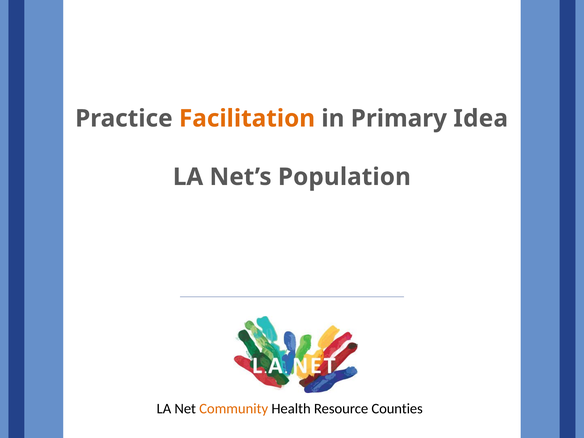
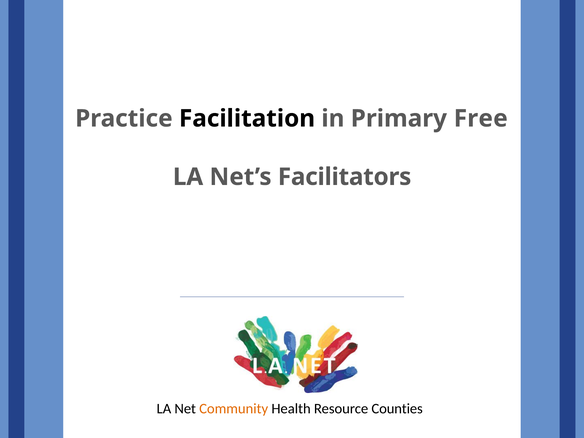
Facilitation colour: orange -> black (247, 118)
Idea: Idea -> Free (481, 118)
Population: Population -> Facilitators (345, 177)
